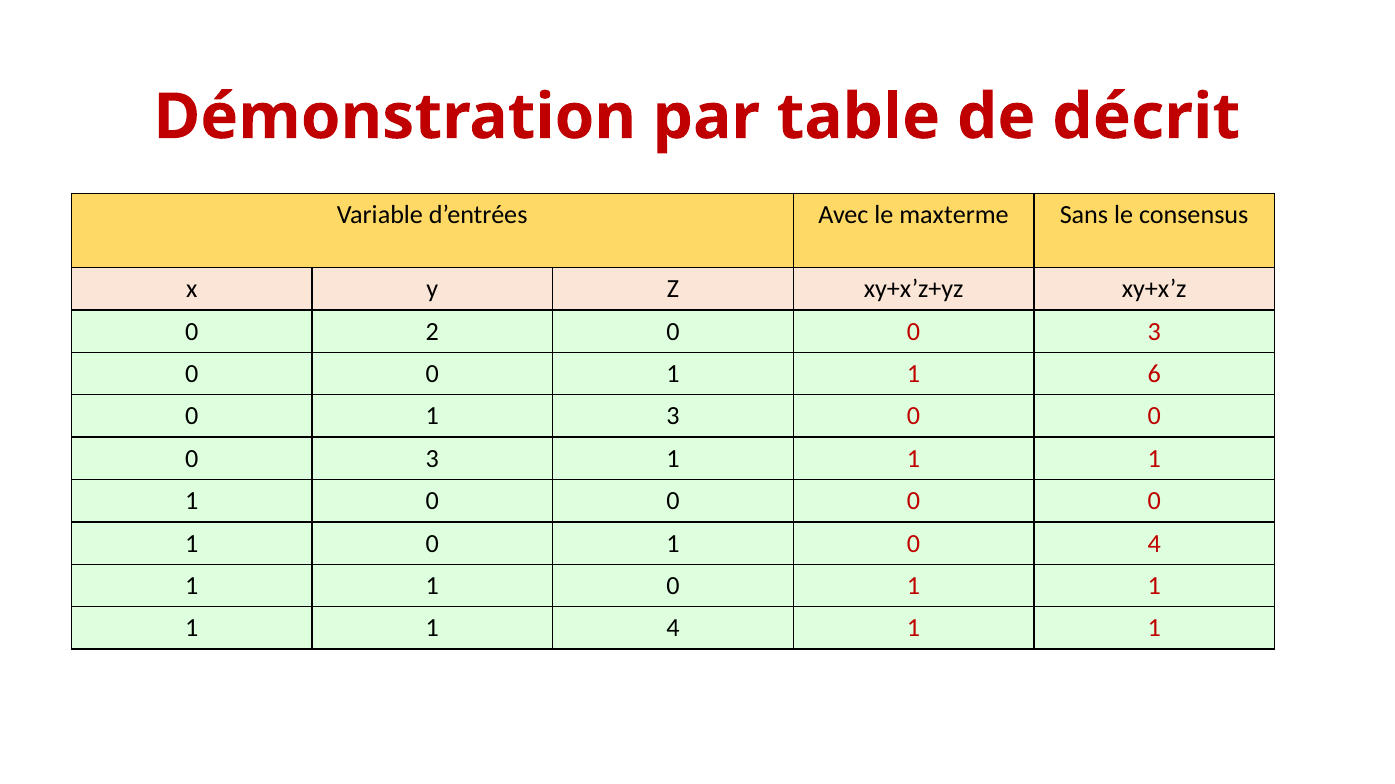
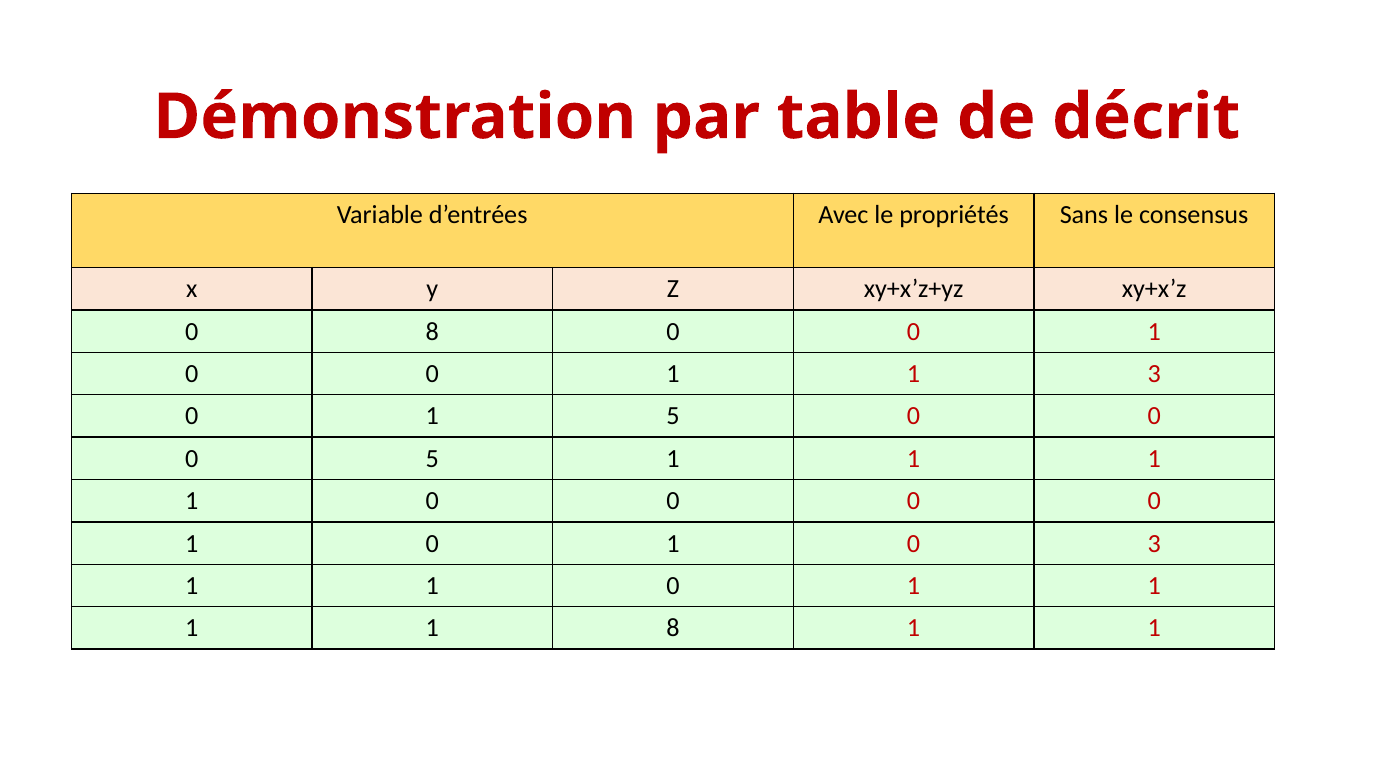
maxterme: maxterme -> propriétés (954, 215)
0 2: 2 -> 8 (432, 332)
3: 3 -> 1 (1154, 332)
1 6: 6 -> 3 (1154, 374)
1 3: 3 -> 5 (673, 417)
3: 3 -> 5 (432, 459)
0 4: 4 -> 3 (1154, 544)
1 4: 4 -> 8 (673, 629)
